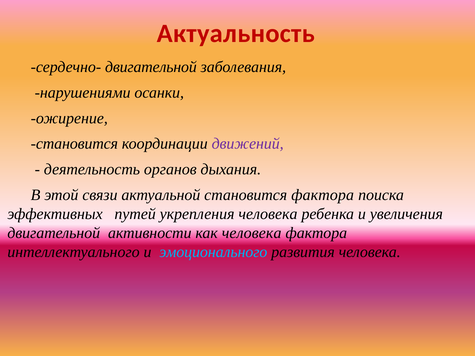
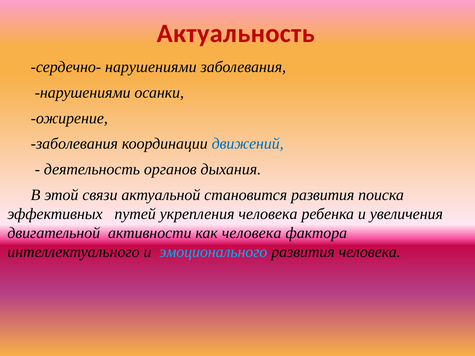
сердечно- двигательной: двигательной -> нарушениями (151, 67)
становится: становится -> заболевания (74, 144)
движений colour: purple -> blue (248, 144)
становится фактора: фактора -> развития (323, 195)
